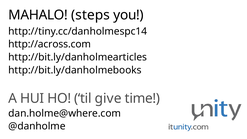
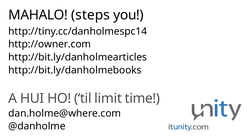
http://across.com: http://across.com -> http://owner.com (50, 44)
give: give -> limit (108, 98)
